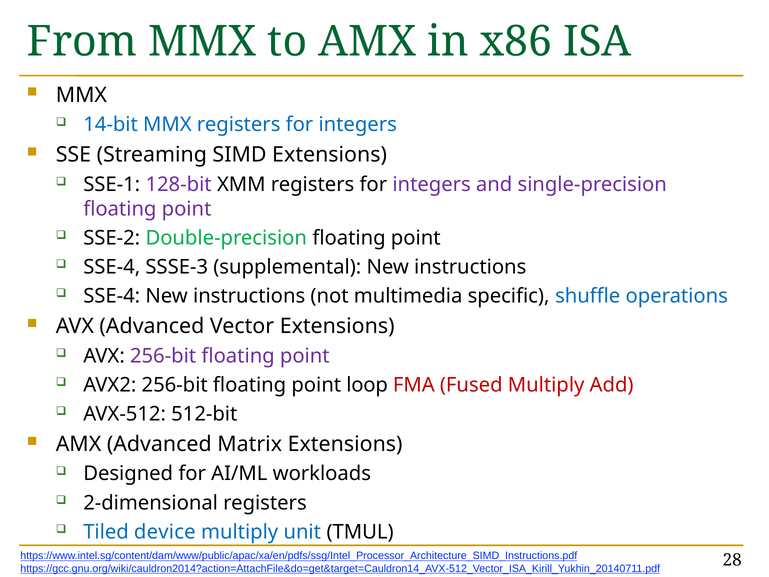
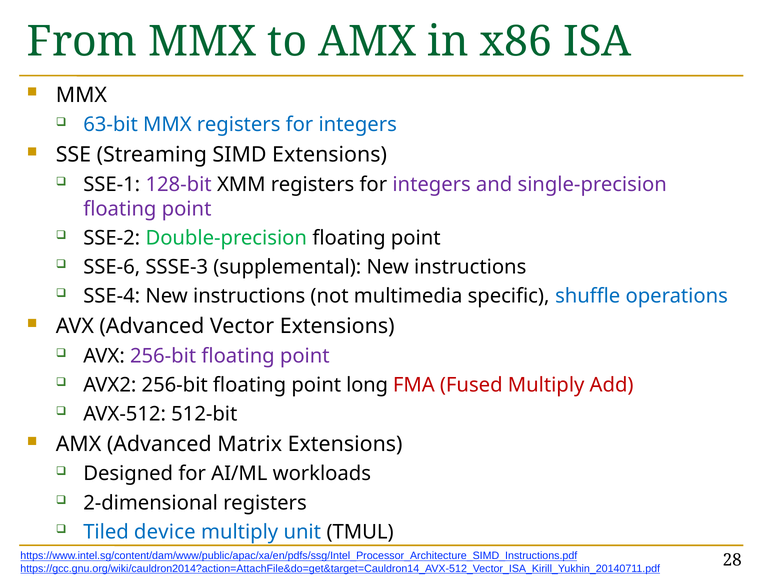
14-bit: 14-bit -> 63-bit (111, 125)
SSE-4: SSE-4 -> SSE-6 (112, 267)
loop: loop -> long (367, 385)
